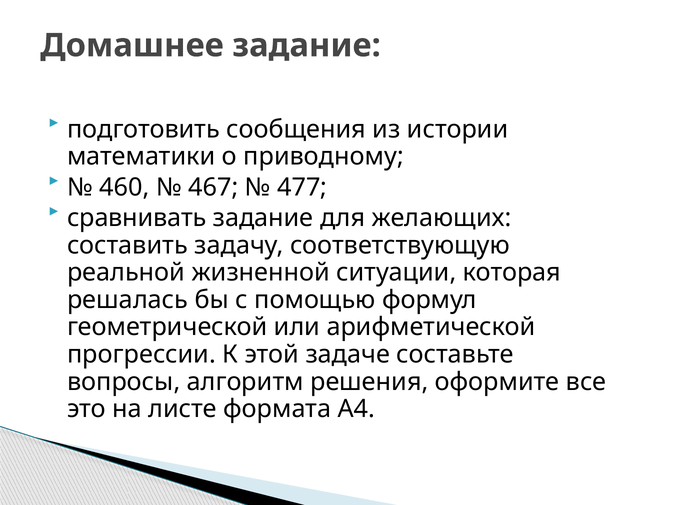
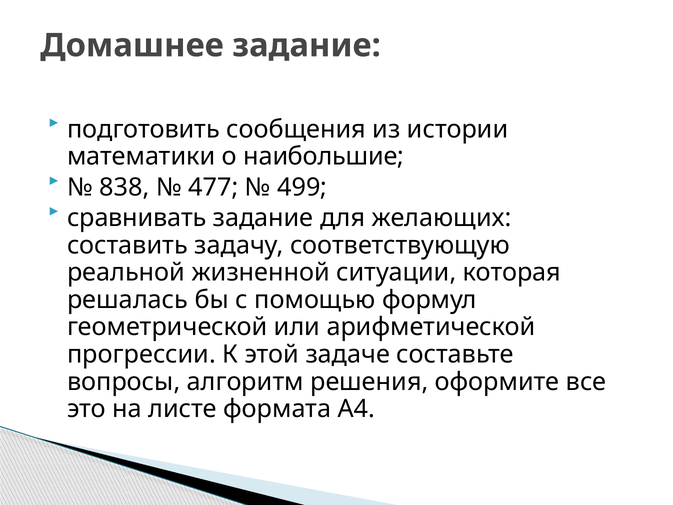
приводному: приводному -> наибольшие (324, 157)
460: 460 -> 838 (125, 187)
467: 467 -> 477 (213, 187)
477: 477 -> 499 (302, 187)
